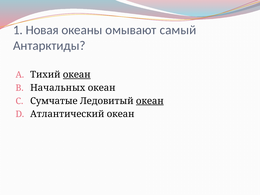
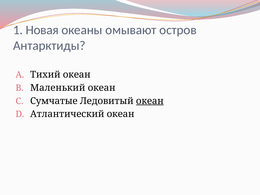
самый: самый -> остров (178, 30)
океан underline: present -> none (77, 75)
Начальных: Начальных -> Маленький (58, 88)
